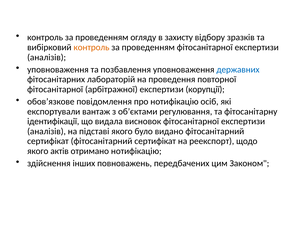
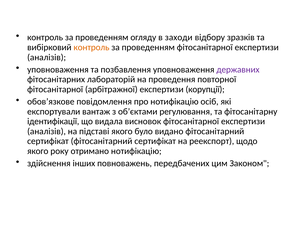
захисту: захисту -> заходи (179, 37)
державних colour: blue -> purple (238, 70)
актів: актів -> року (59, 151)
